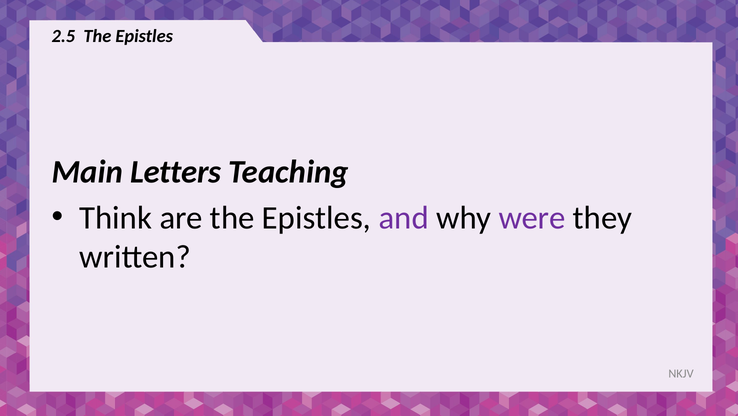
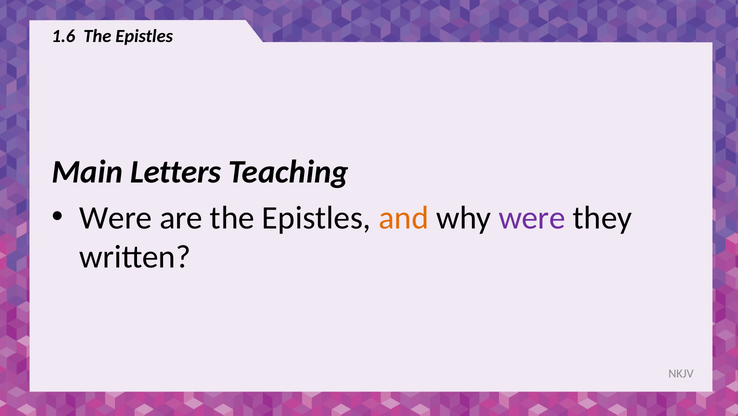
2.5: 2.5 -> 1.6 (63, 36)
Think: Think -> Were (116, 218)
and colour: purple -> orange (404, 218)
